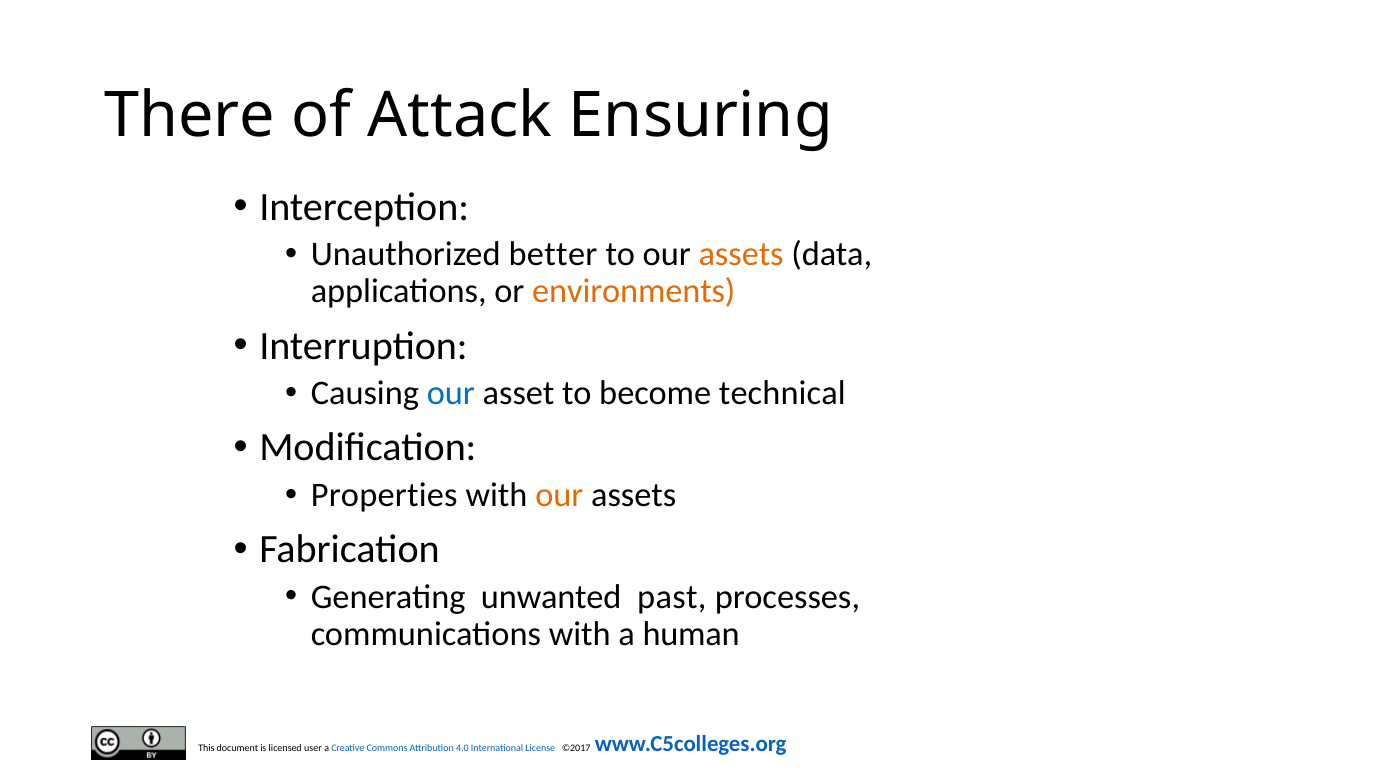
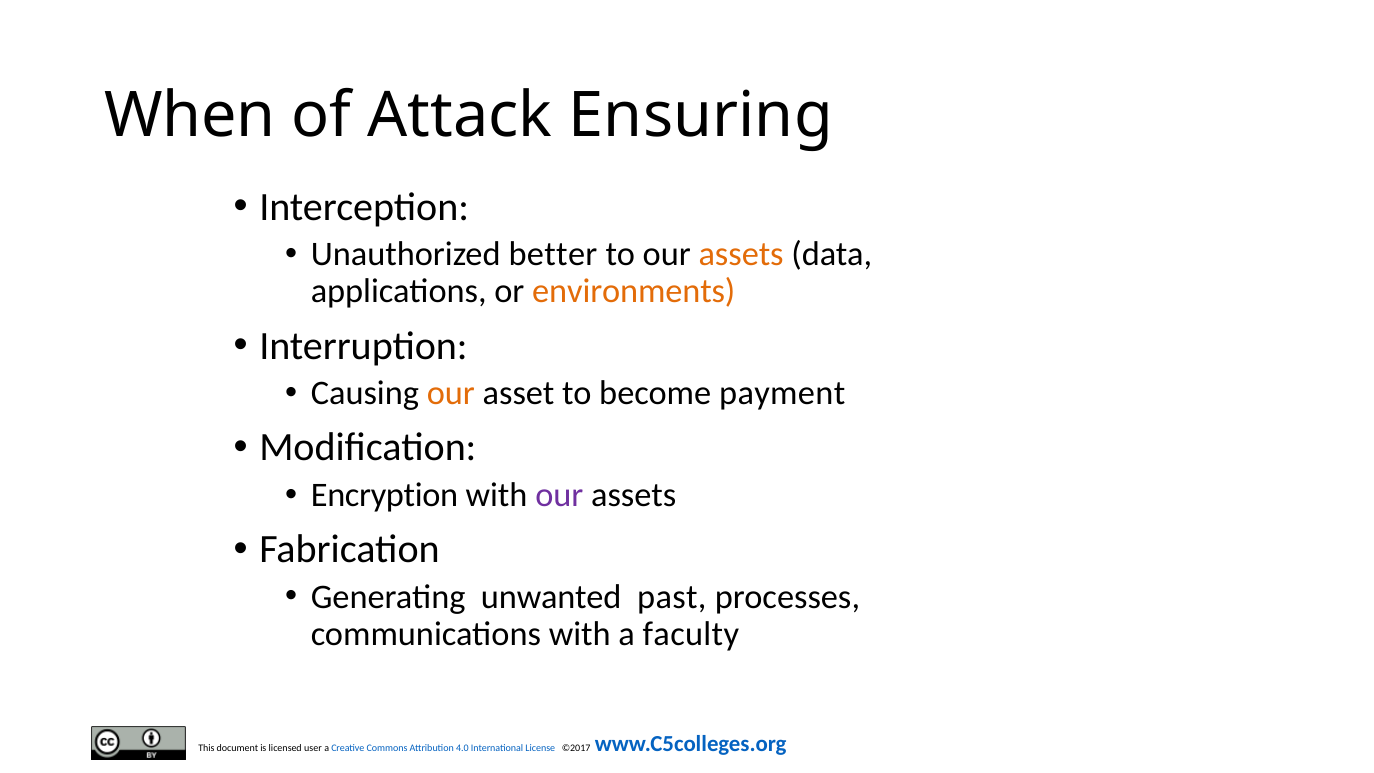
There: There -> When (190, 115)
our colour: blue -> orange (451, 393)
technical: technical -> payment (782, 393)
Properties: Properties -> Encryption (385, 495)
our colour: orange -> purple (559, 495)
human: human -> faculty (691, 634)
